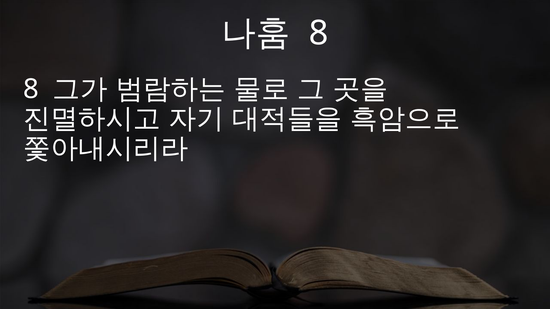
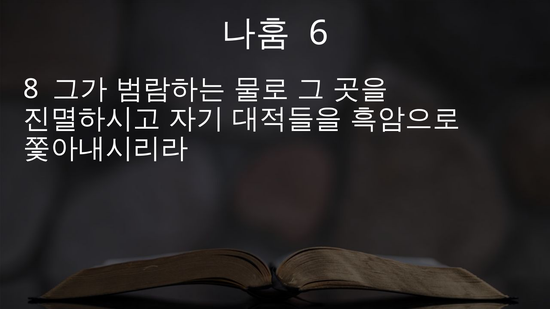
8: 8 -> 6 (319, 33)
